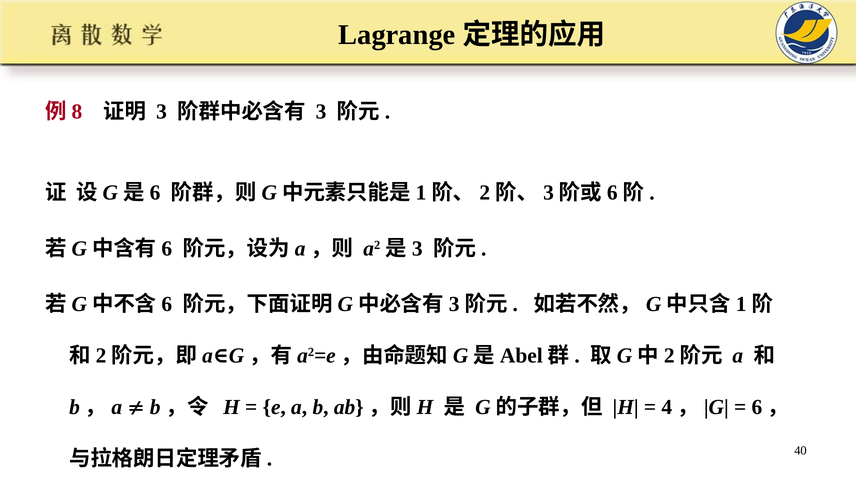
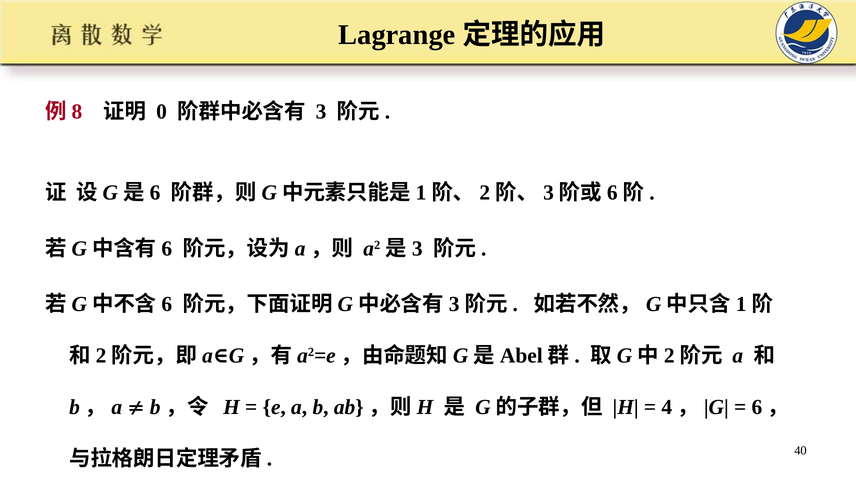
3: 3 -> 0 (162, 112)
